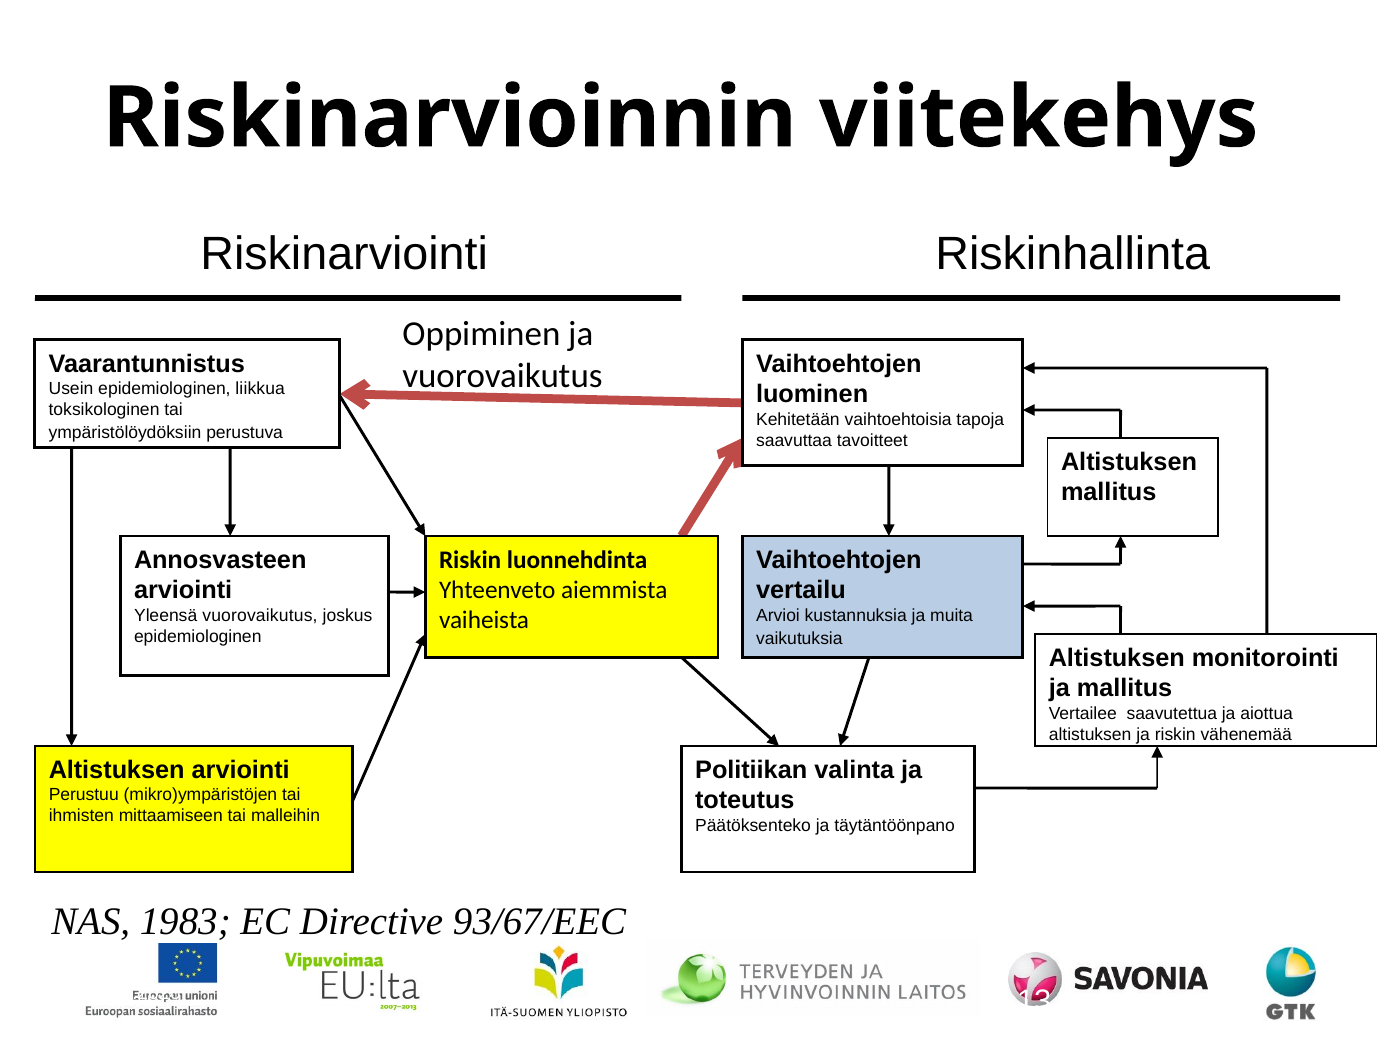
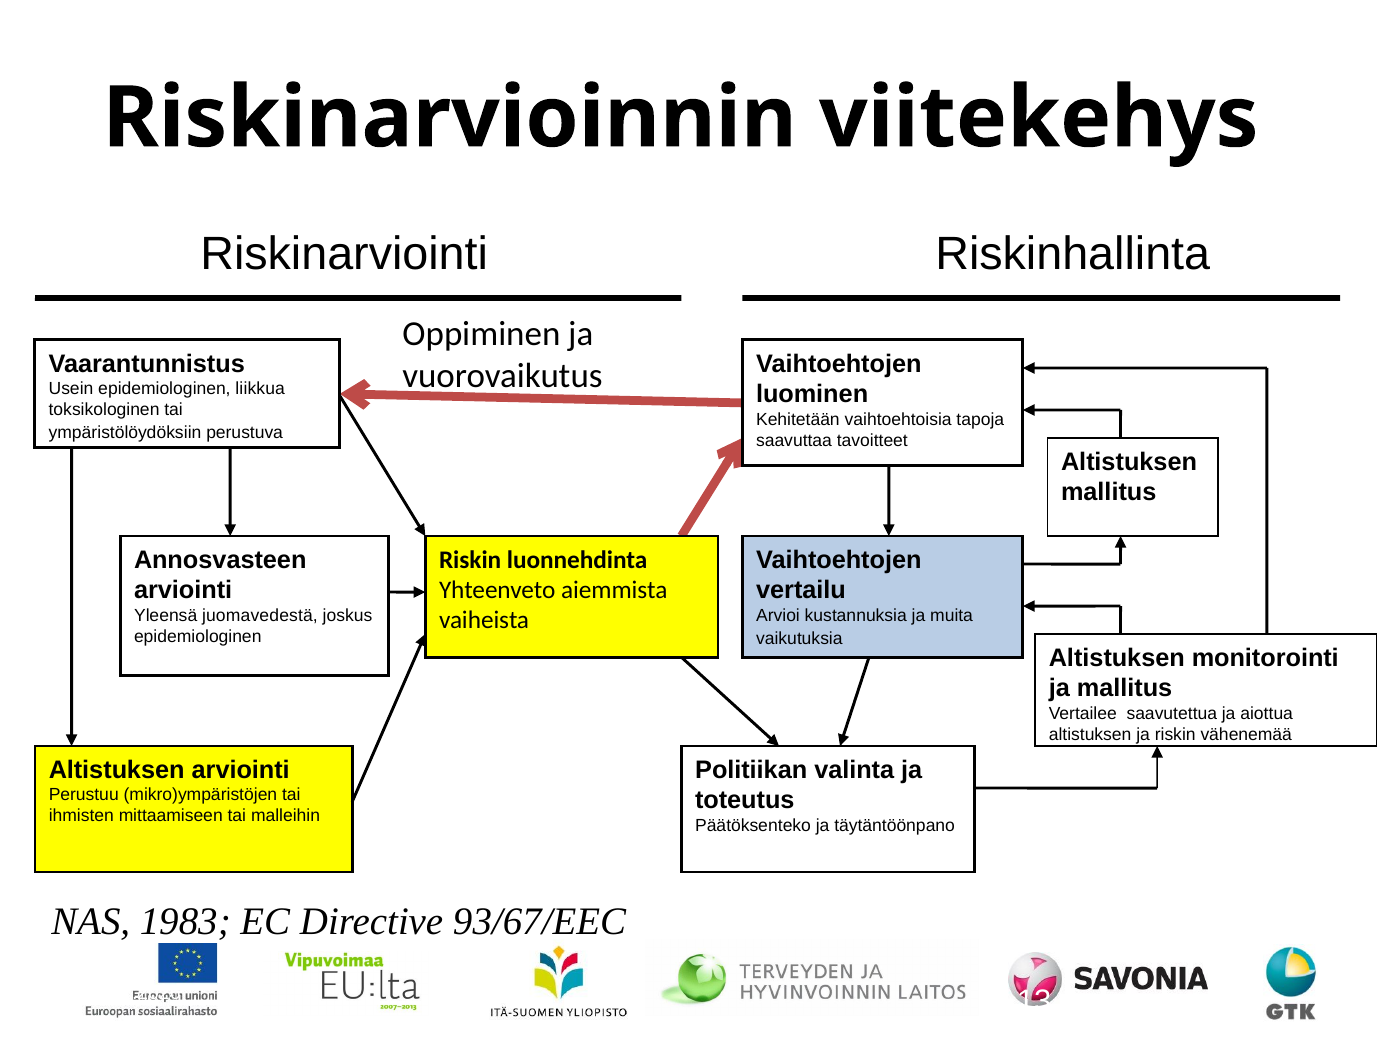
Yleensä vuorovaikutus: vuorovaikutus -> juomavedestä (260, 615)
